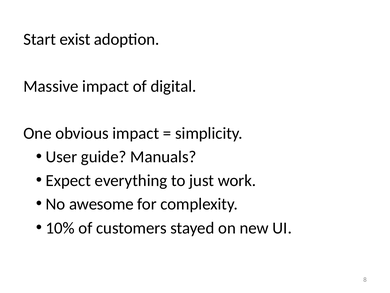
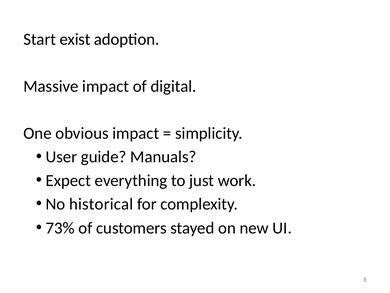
awesome: awesome -> historical (101, 204)
10%: 10% -> 73% (60, 228)
